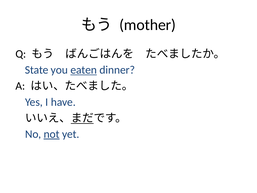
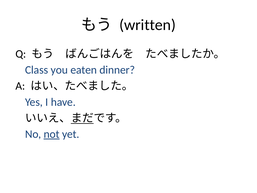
mother: mother -> written (148, 25)
State: State -> Class (37, 70)
eaten underline: present -> none (84, 70)
